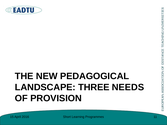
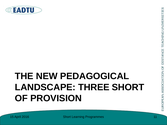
THREE NEEDS: NEEDS -> SHORT (128, 87)
